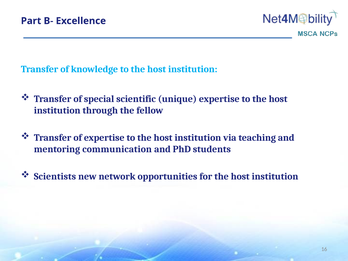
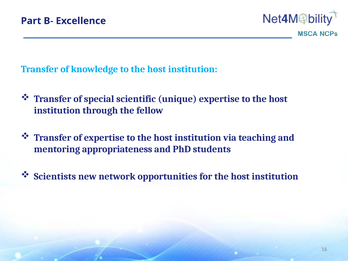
communication: communication -> appropriateness (117, 149)
